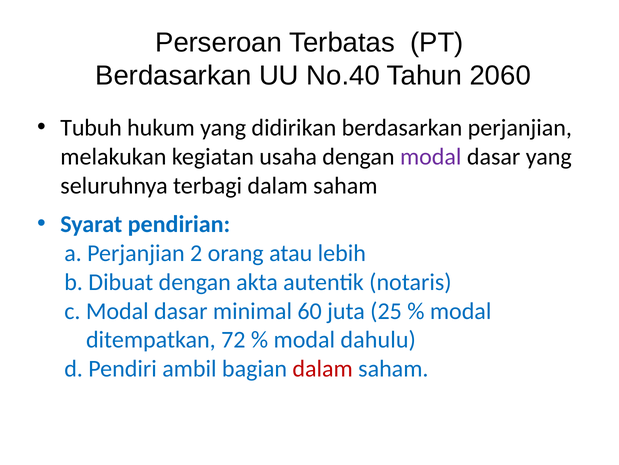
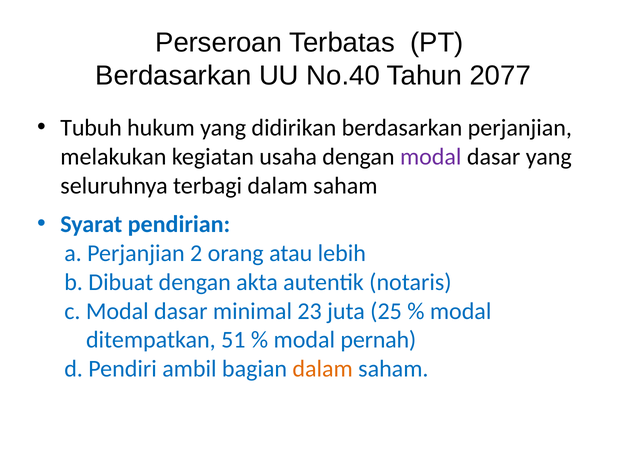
2060: 2060 -> 2077 (500, 76)
60: 60 -> 23 (310, 311)
72: 72 -> 51 (233, 339)
dahulu: dahulu -> pernah (378, 339)
dalam colour: red -> orange (323, 368)
